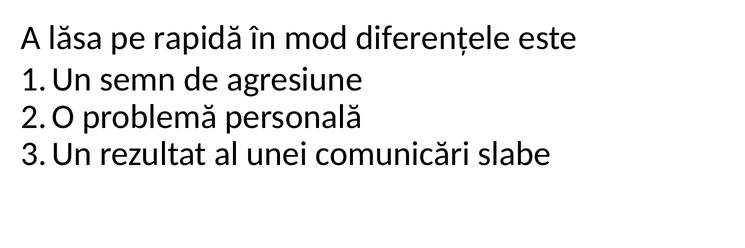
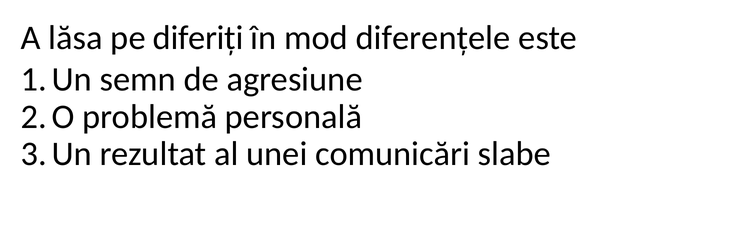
rapidă: rapidă -> diferiți (198, 38)
